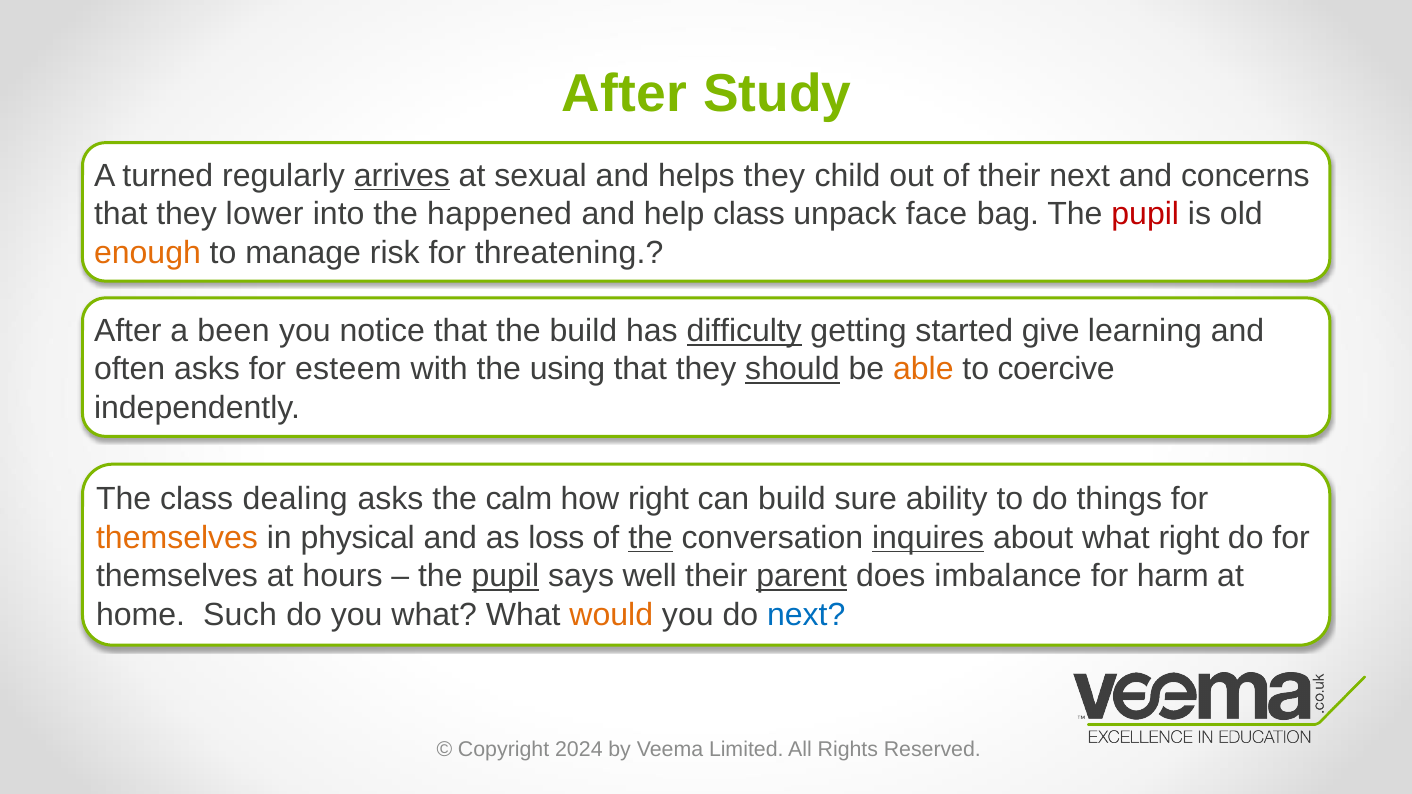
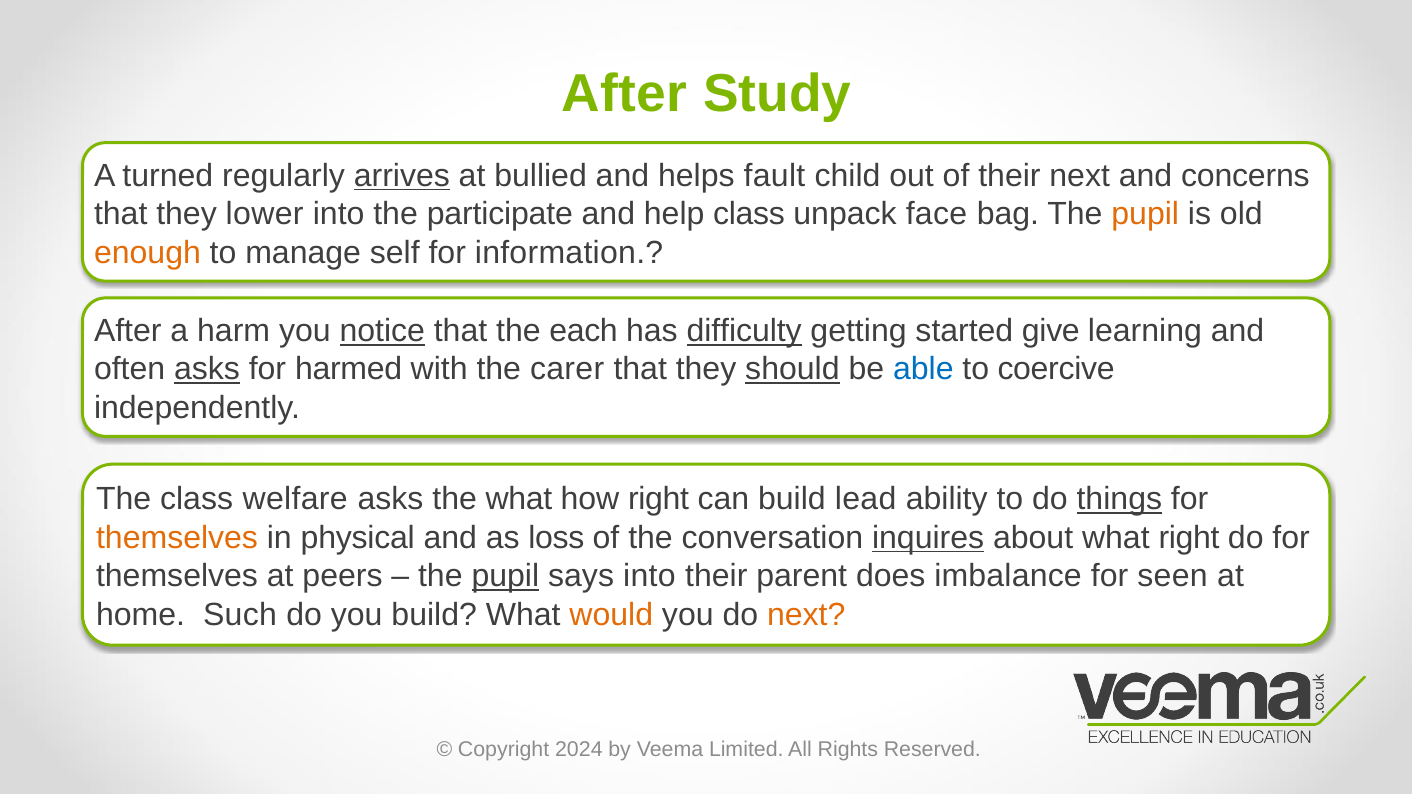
sexual: sexual -> bullied (541, 176)
helps they: they -> fault (774, 176)
happened: happened -> participate (500, 214)
pupil colour: red -> orange (1145, 214)
risk: risk -> self (395, 253)
threatening: threatening -> information (569, 253)
been: been -> harm (234, 331)
notice underline: none -> present (382, 331)
the build: build -> each (584, 331)
asks underline: none -> present (207, 369)
esteem: esteem -> harmed (349, 369)
using: using -> carer (567, 369)
able colour: orange -> blue (923, 369)
dealing: dealing -> welfare (295, 499)
the calm: calm -> what (519, 499)
sure: sure -> lead (866, 499)
things underline: none -> present (1119, 499)
the underline: present -> none (650, 538)
hours: hours -> peers (343, 576)
says well: well -> into (649, 576)
parent underline: present -> none (802, 576)
harm: harm -> seen (1173, 576)
you what: what -> build (434, 615)
next colour: blue -> orange (806, 615)
